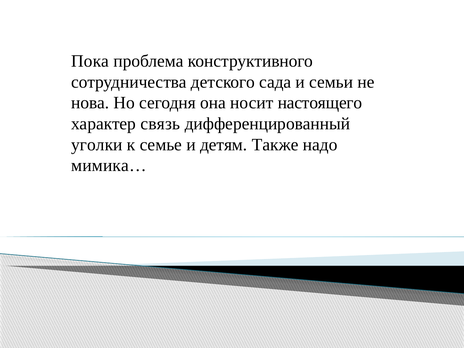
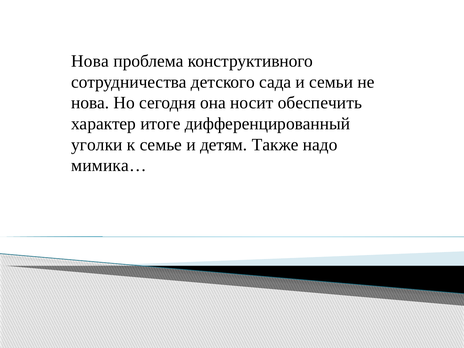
Пока: Пока -> Нова (90, 61)
настоящего: настоящего -> обеспечить (320, 103)
связь: связь -> итоге (160, 124)
